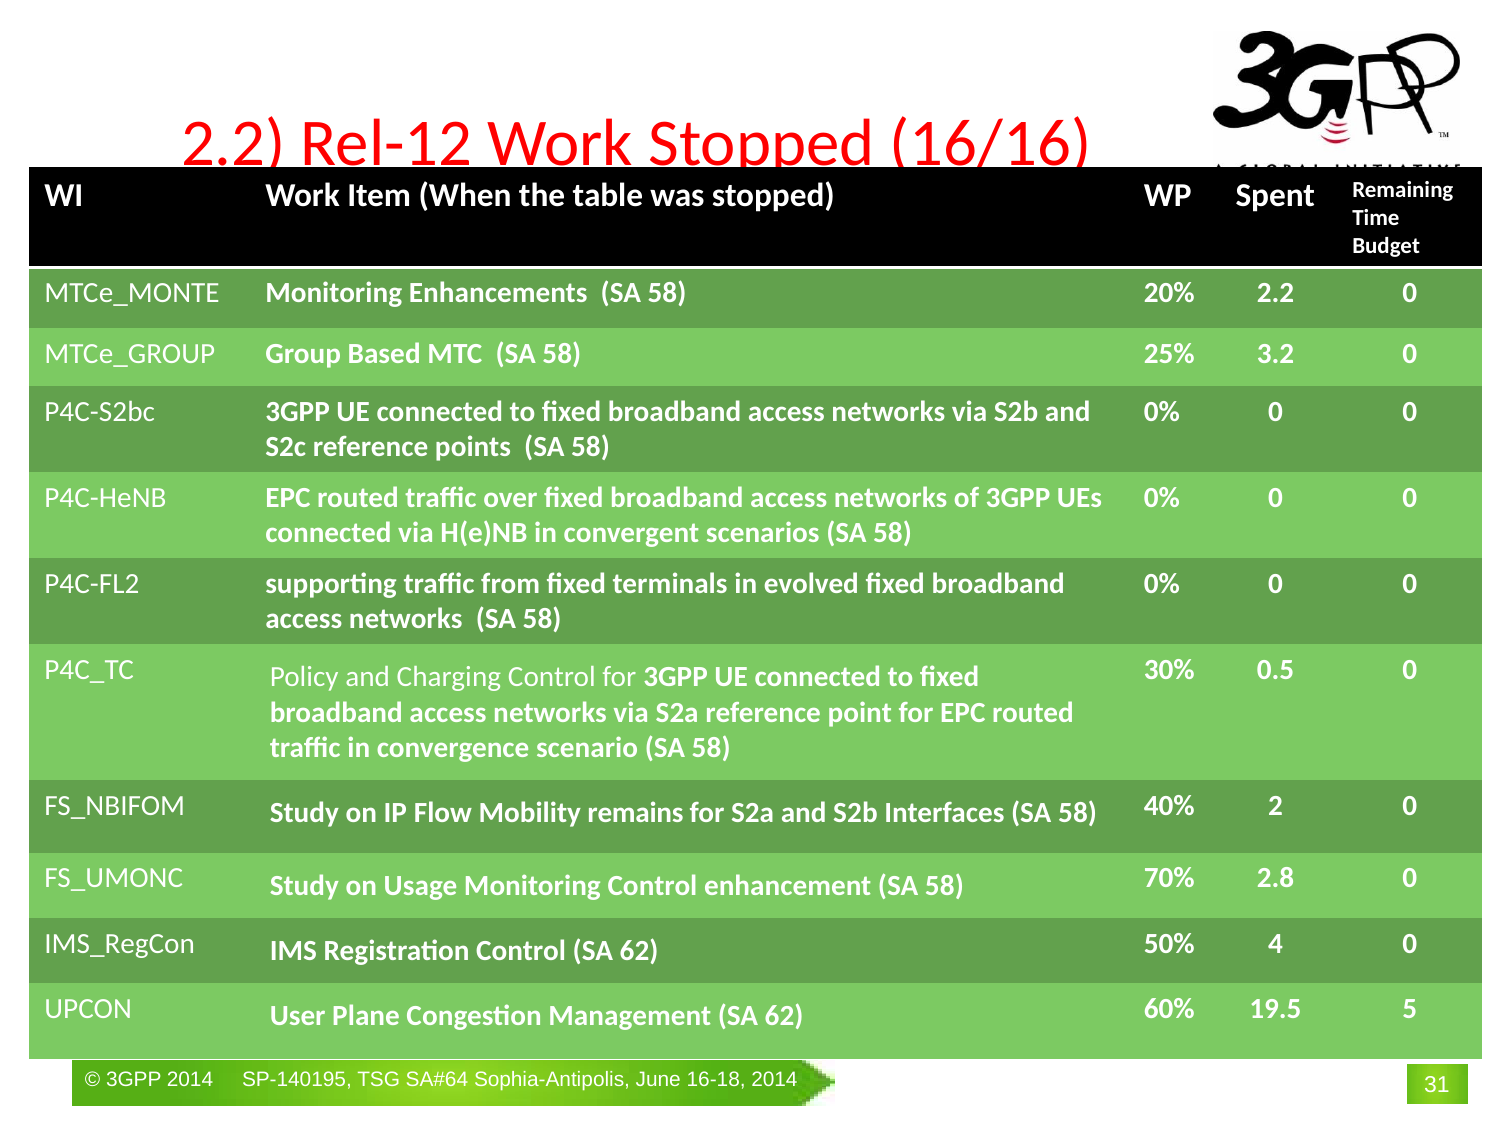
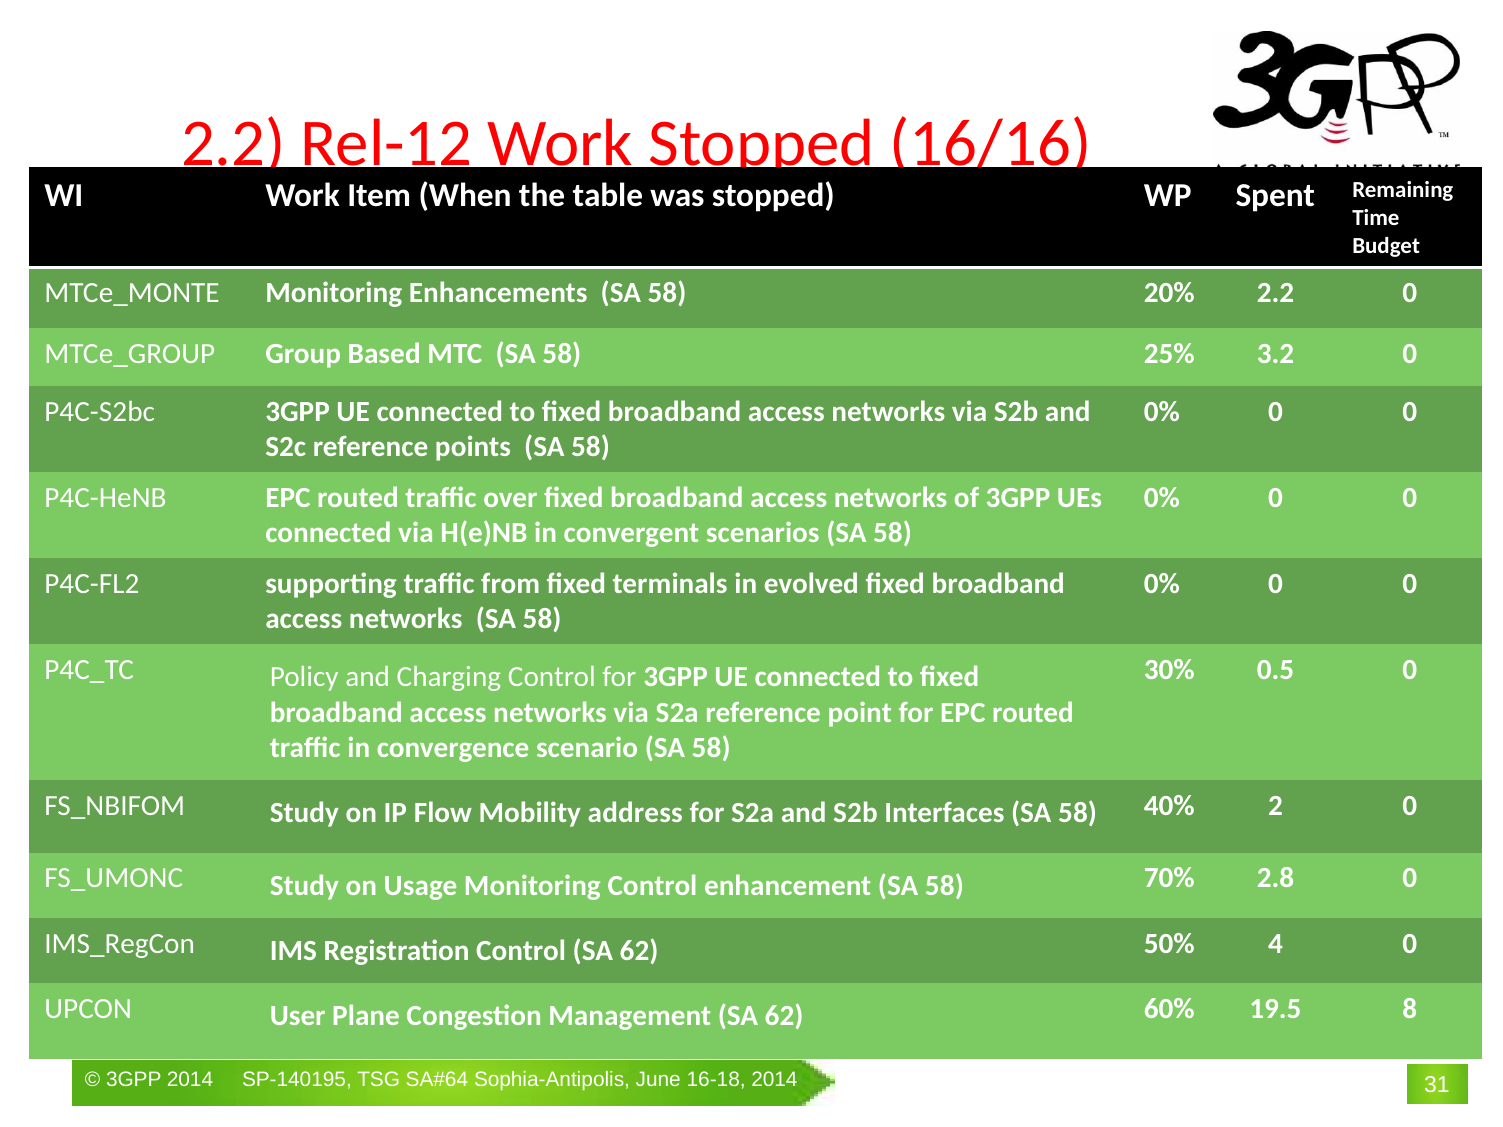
remains: remains -> address (635, 813)
5: 5 -> 8 (1410, 1009)
